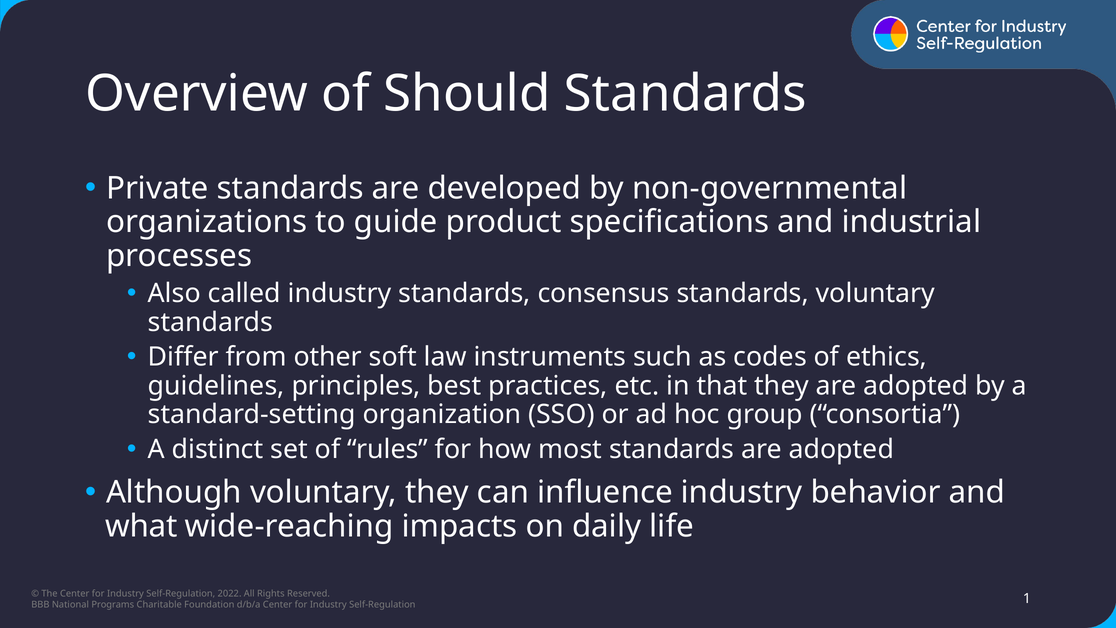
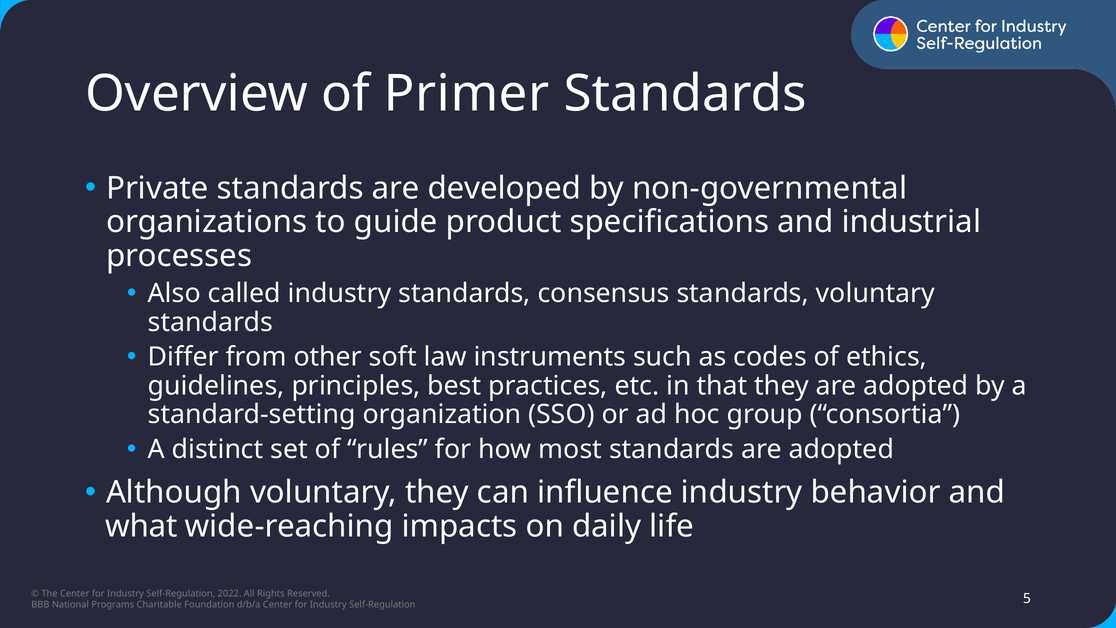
Should: Should -> Primer (467, 94)
1: 1 -> 5 (1027, 598)
